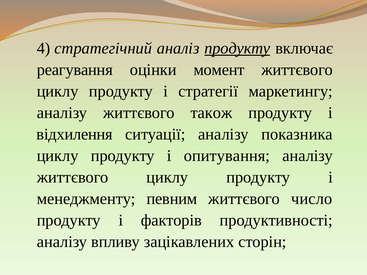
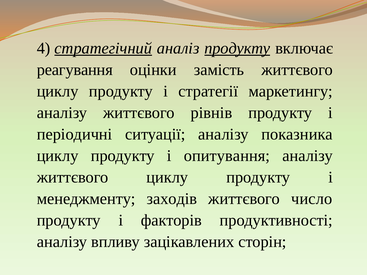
стратегічний underline: none -> present (103, 48)
момент: момент -> замість (219, 70)
також: також -> рівнів (211, 113)
відхилення: відхилення -> періодичні (75, 134)
певним: певним -> заходів (172, 199)
